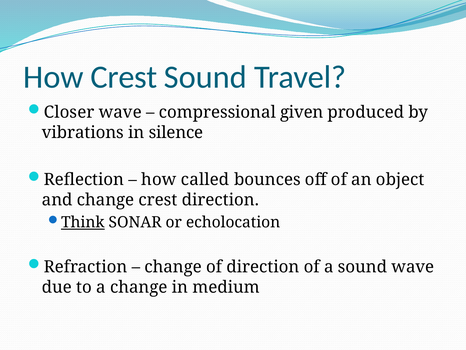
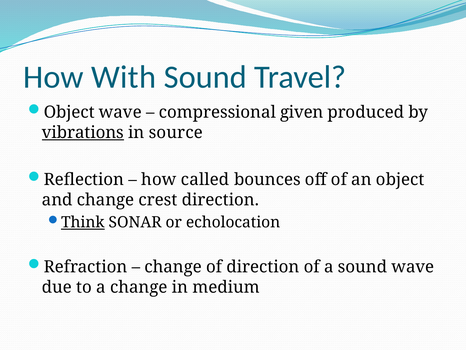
How Crest: Crest -> With (124, 77)
Closer: Closer -> Object (69, 112)
vibrations underline: none -> present (83, 132)
silence: silence -> source (176, 132)
